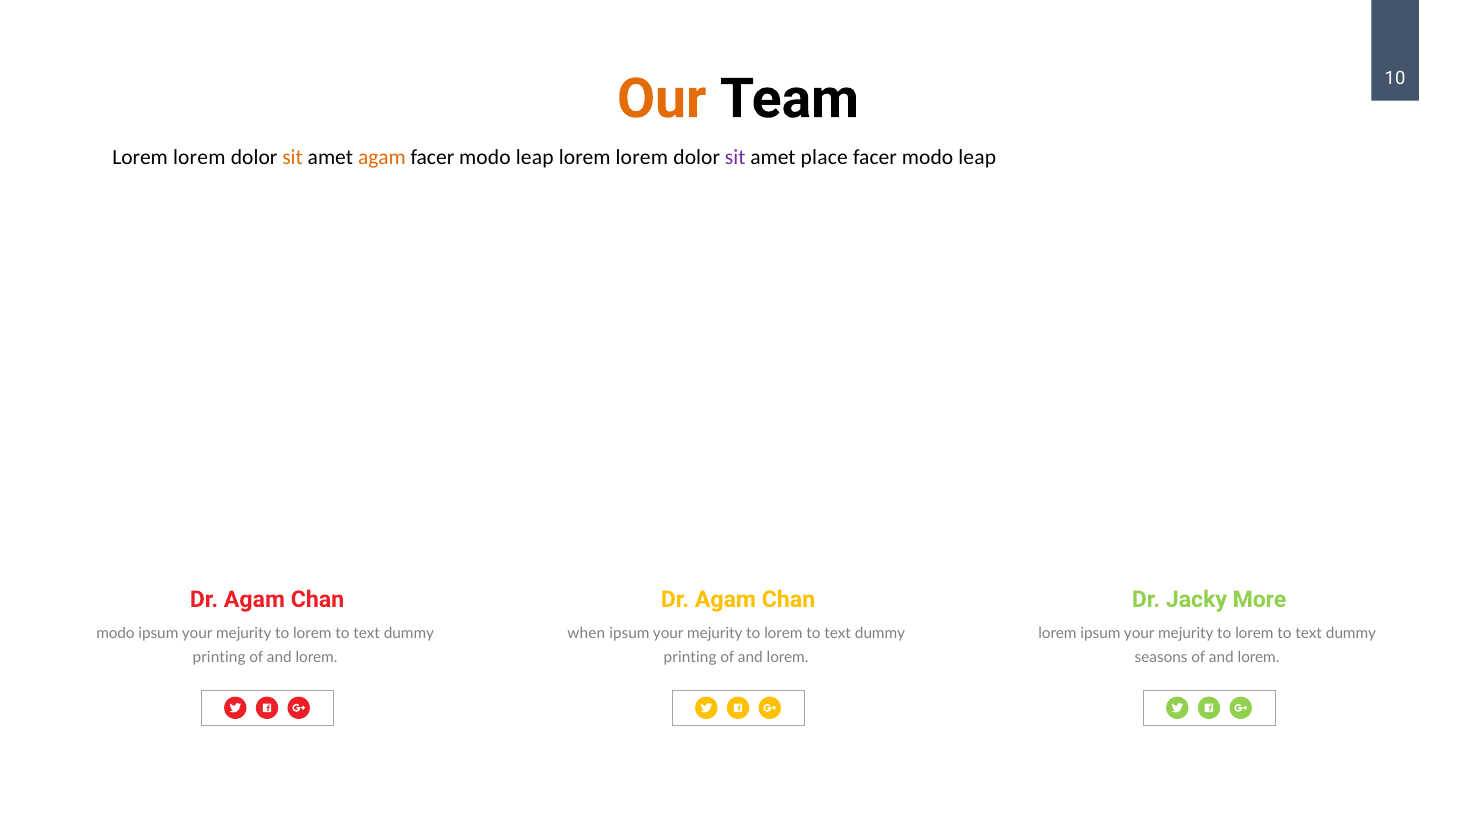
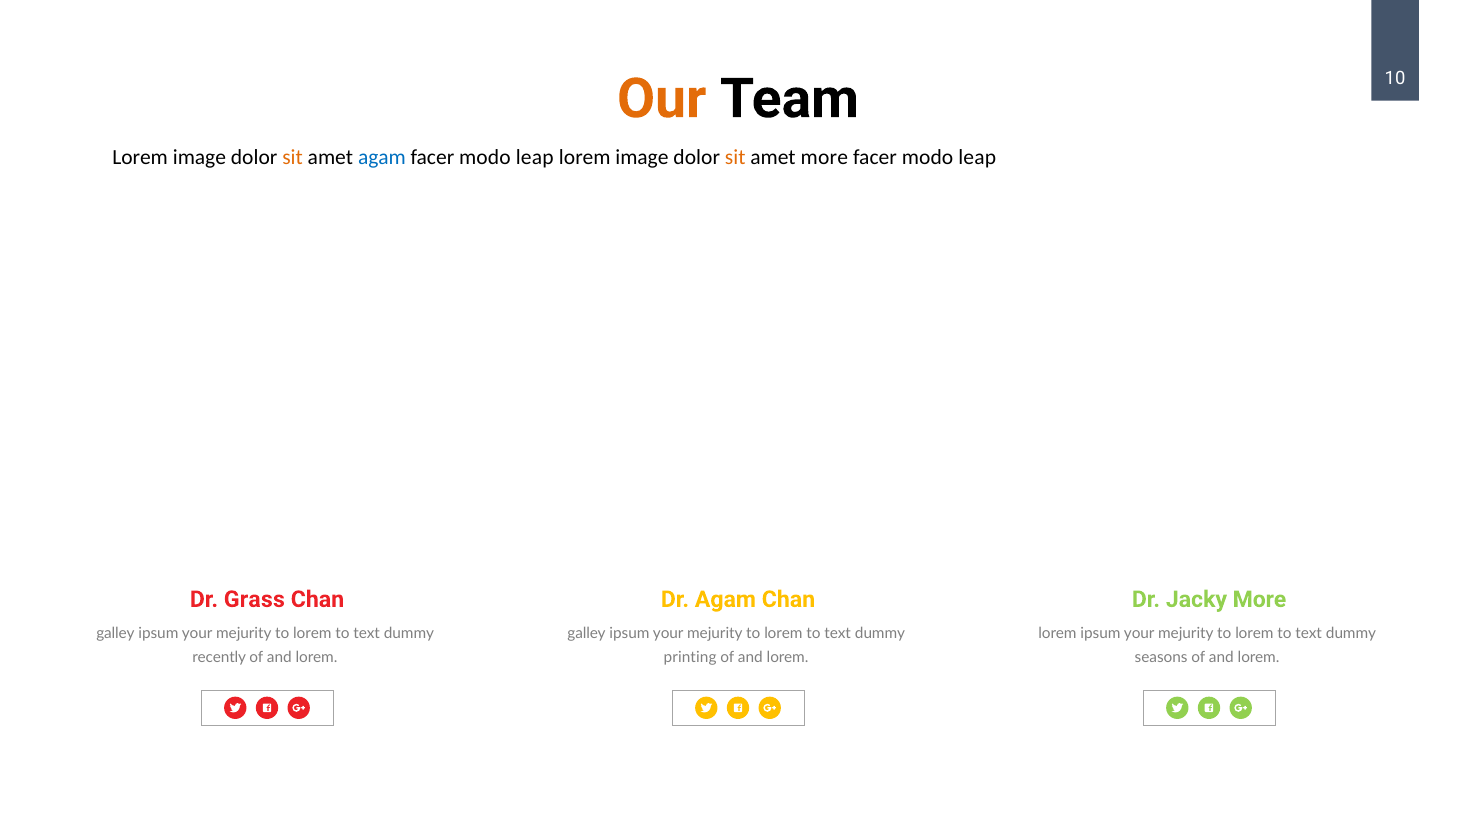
lorem: lorem -> image (199, 157)
agam colour: orange -> blue (382, 157)
lorem: lorem -> image (642, 157)
sit colour: purple -> orange (735, 157)
amet place: place -> more (824, 157)
Agam: Agam -> Grass (254, 599)
modo: modo -> galley (115, 633)
when: when -> galley (587, 633)
printing: printing -> recently (219, 658)
